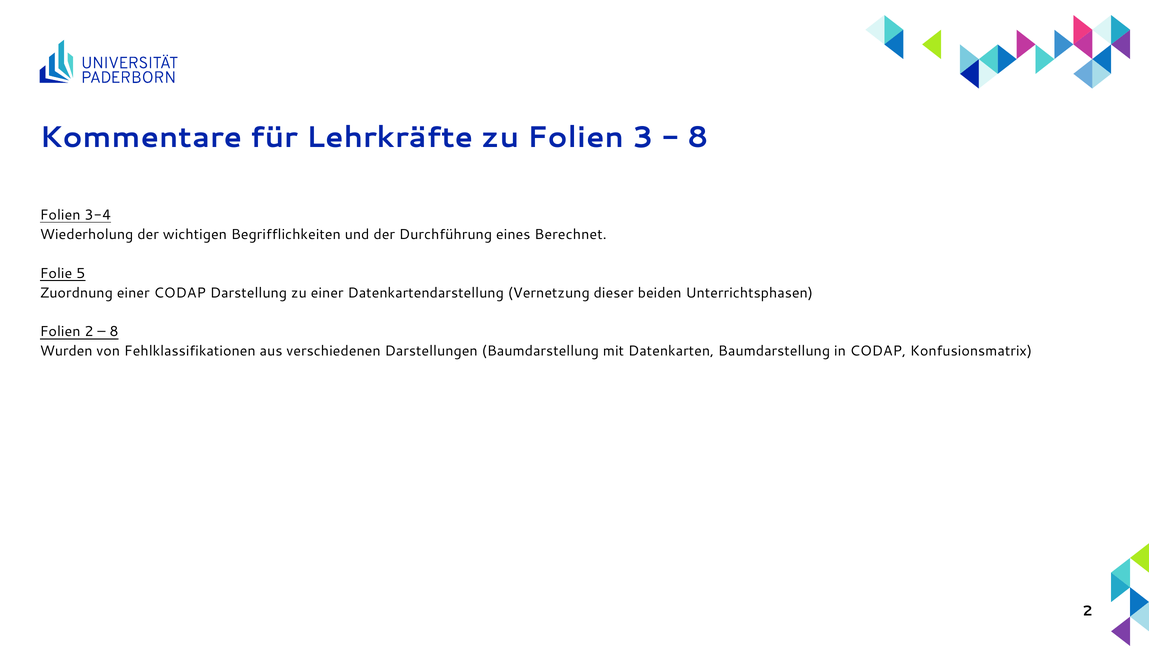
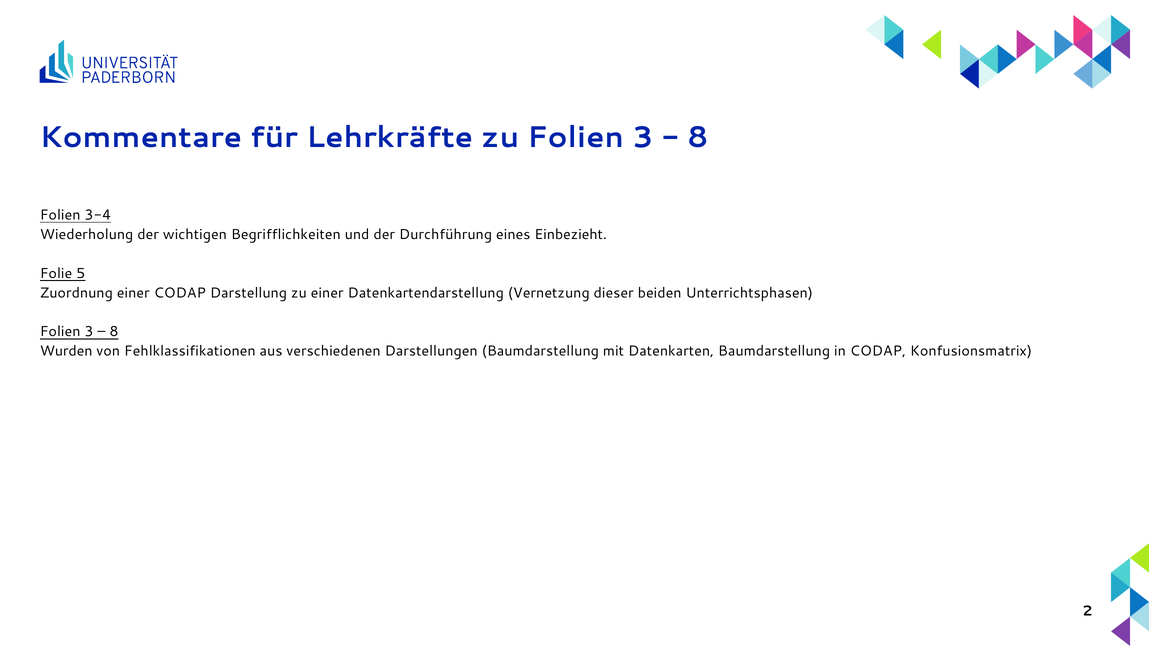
Berechnet: Berechnet -> Einbezieht (571, 235)
2: 2 -> 3 (89, 332)
